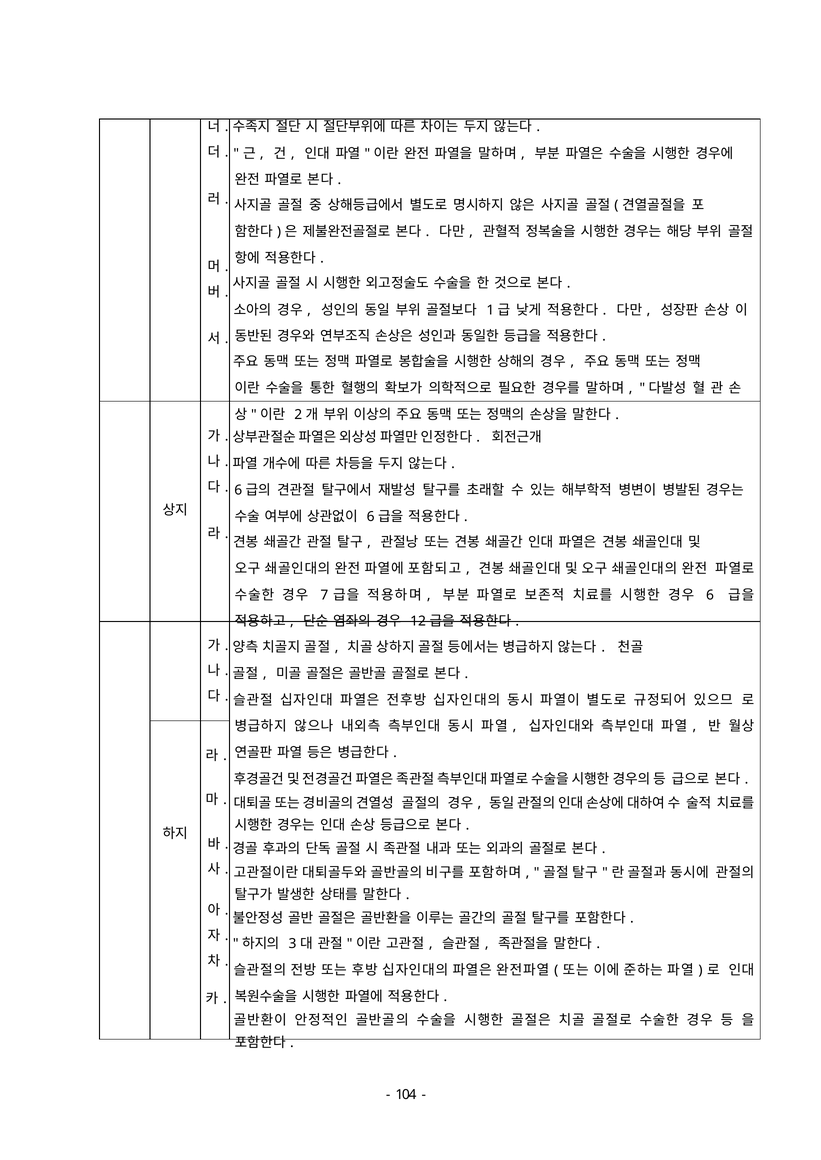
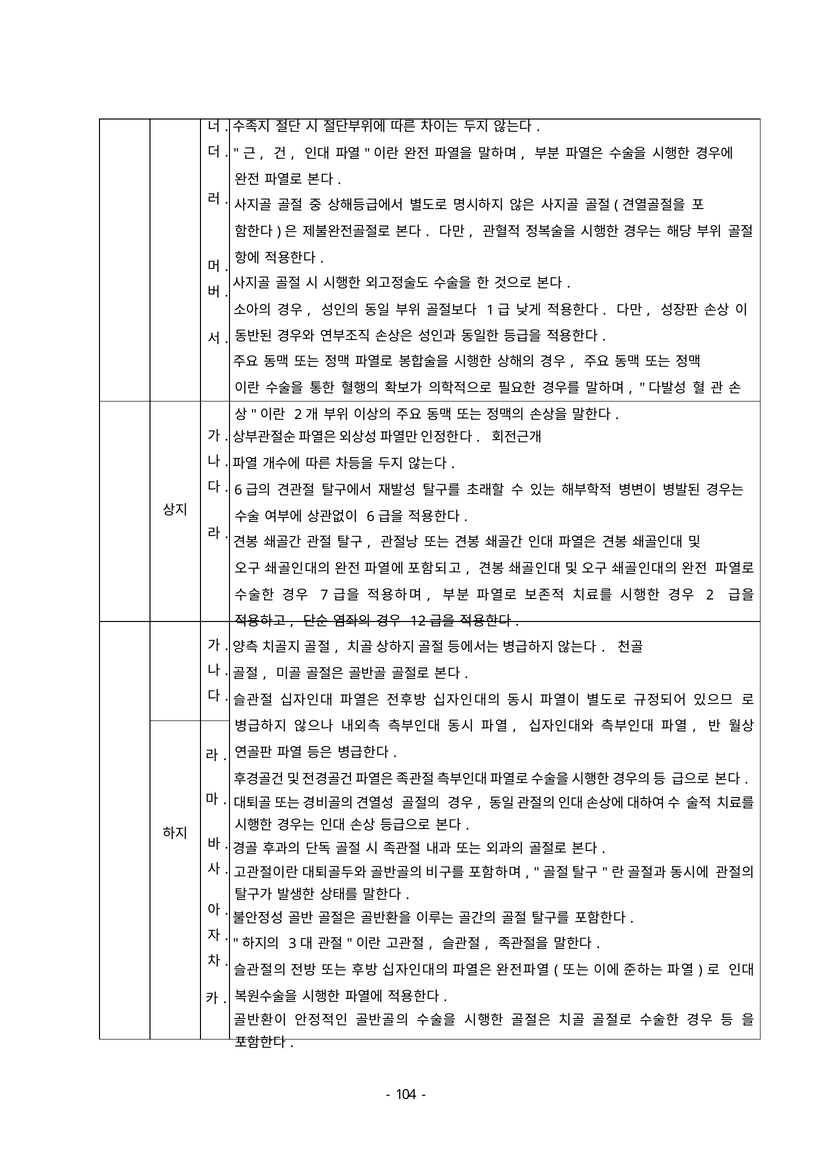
6: 6 -> 2 (710, 595)
